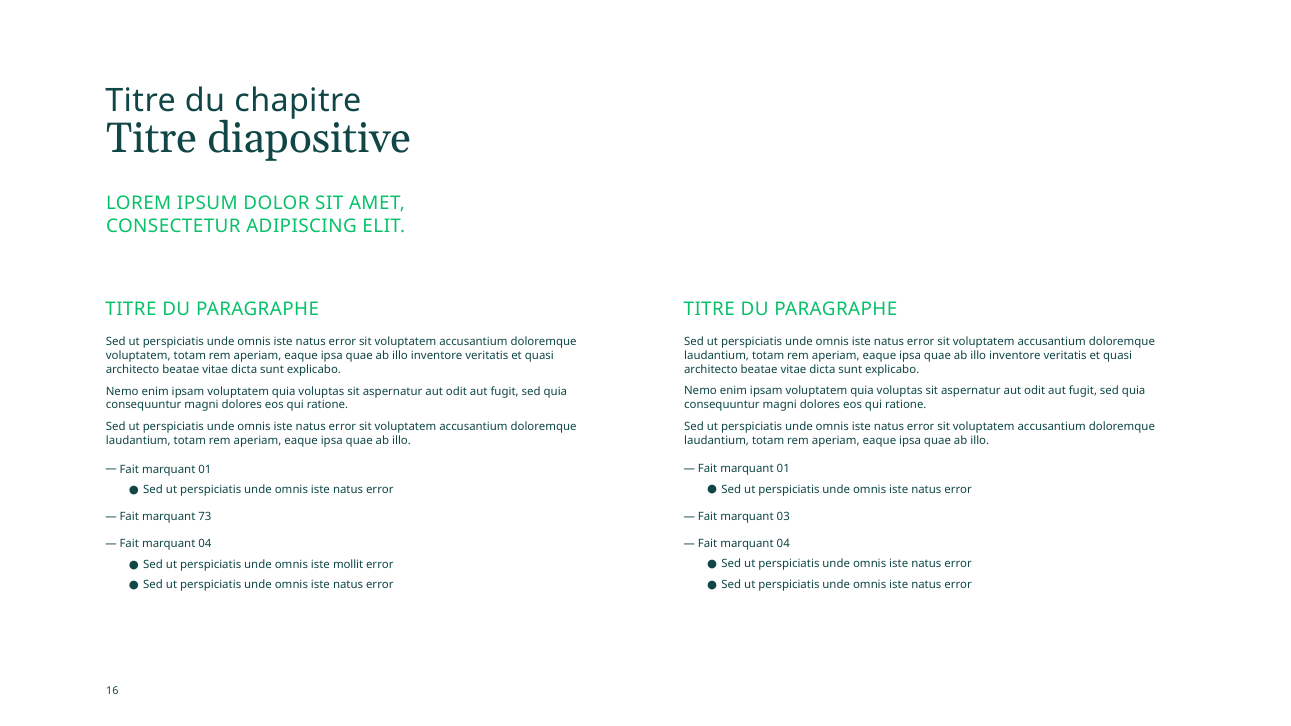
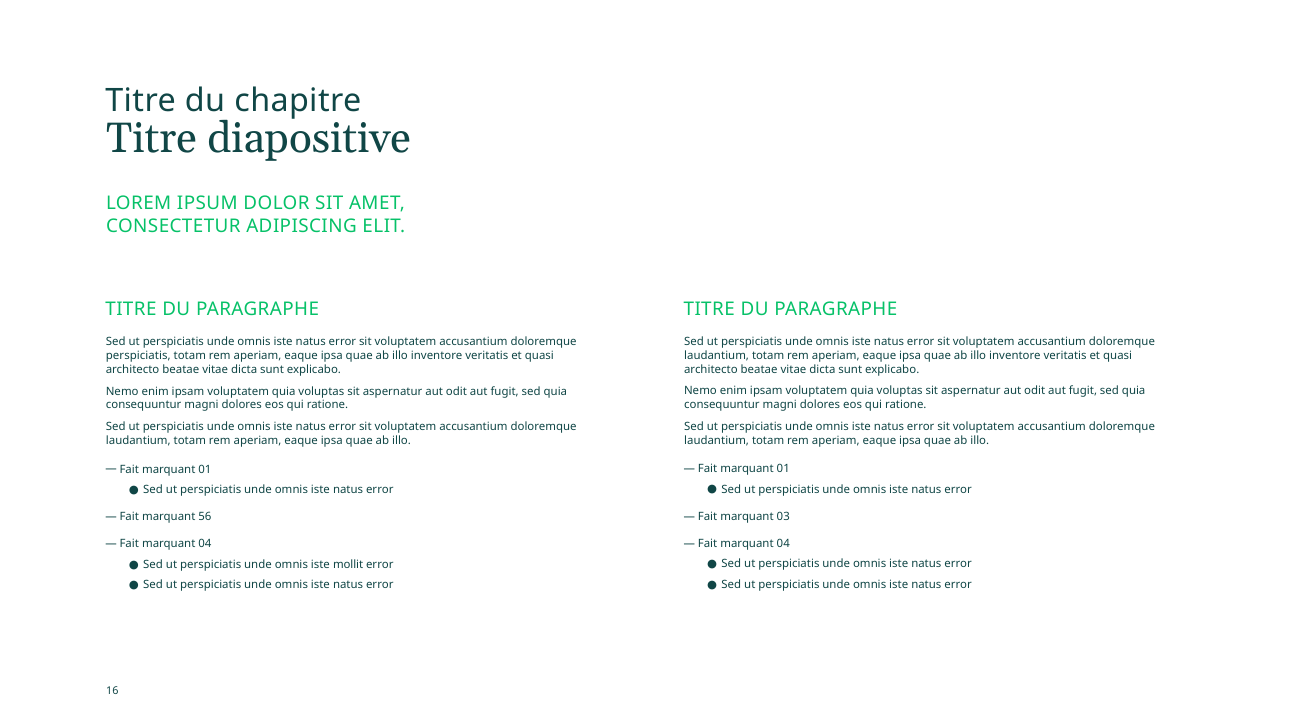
voluptatem: voluptatem -> perspiciatis (138, 356)
73: 73 -> 56 (205, 517)
